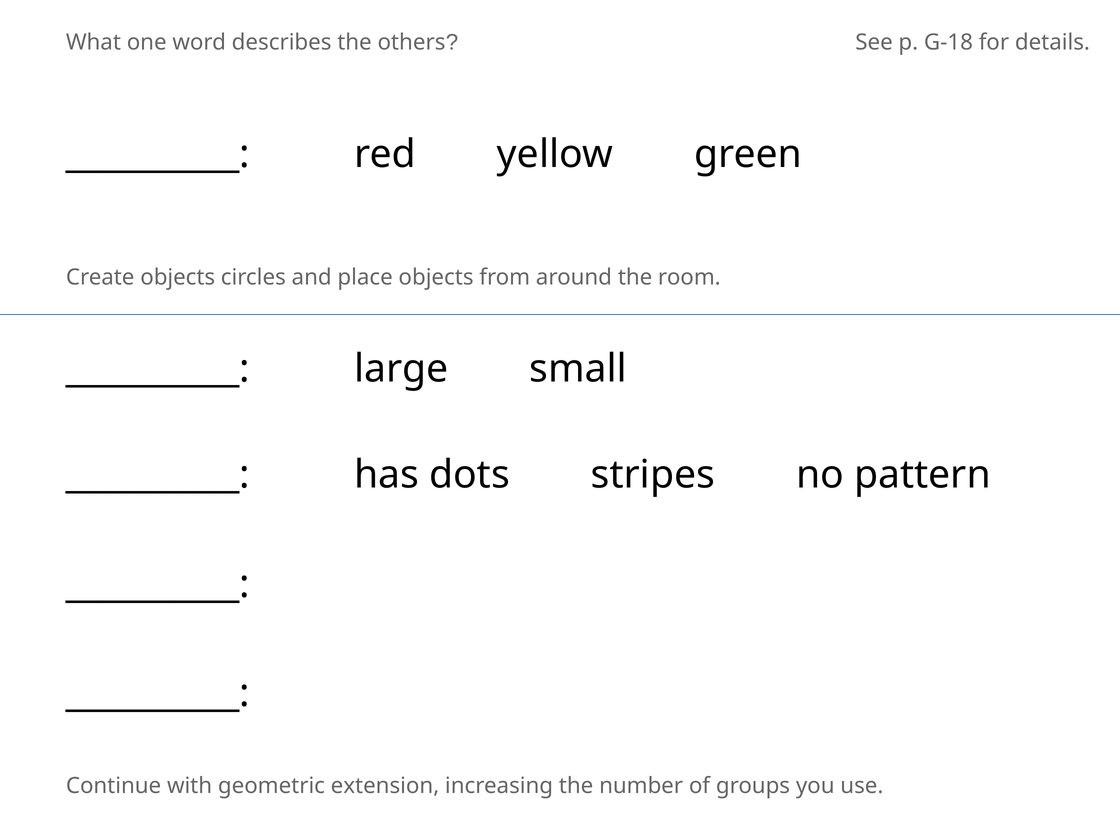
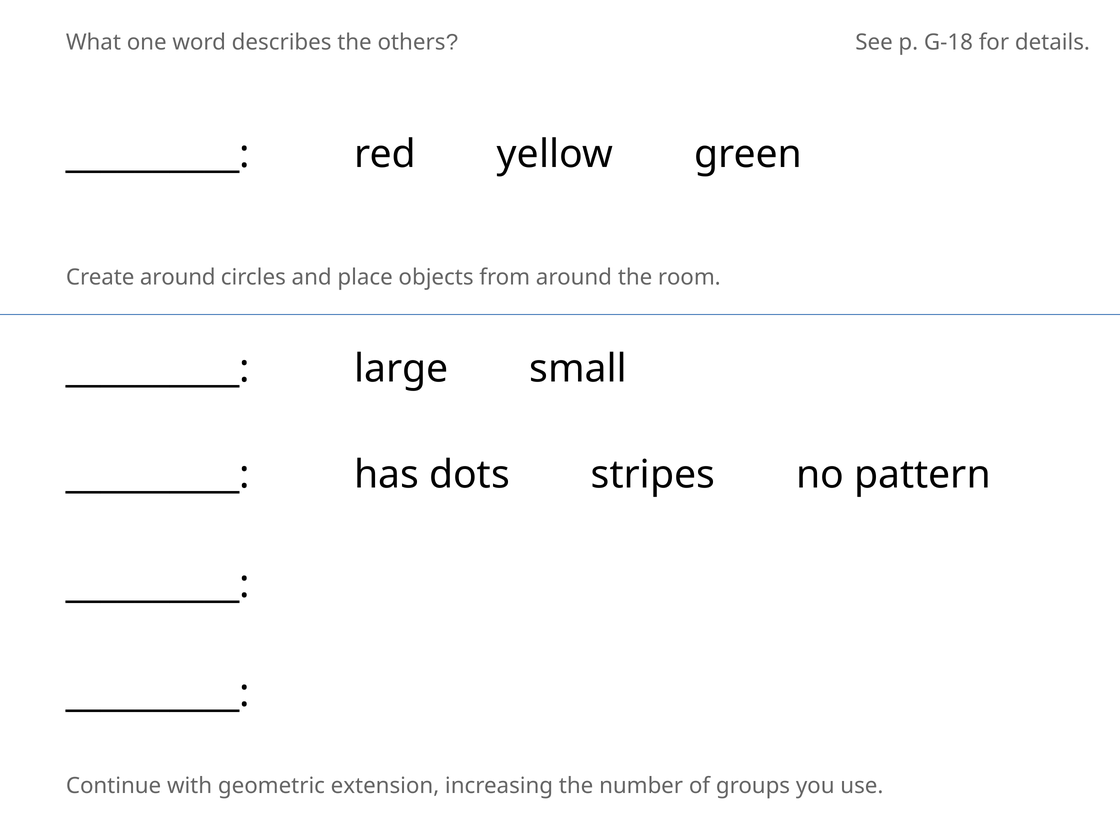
Create objects: objects -> around (178, 278)
